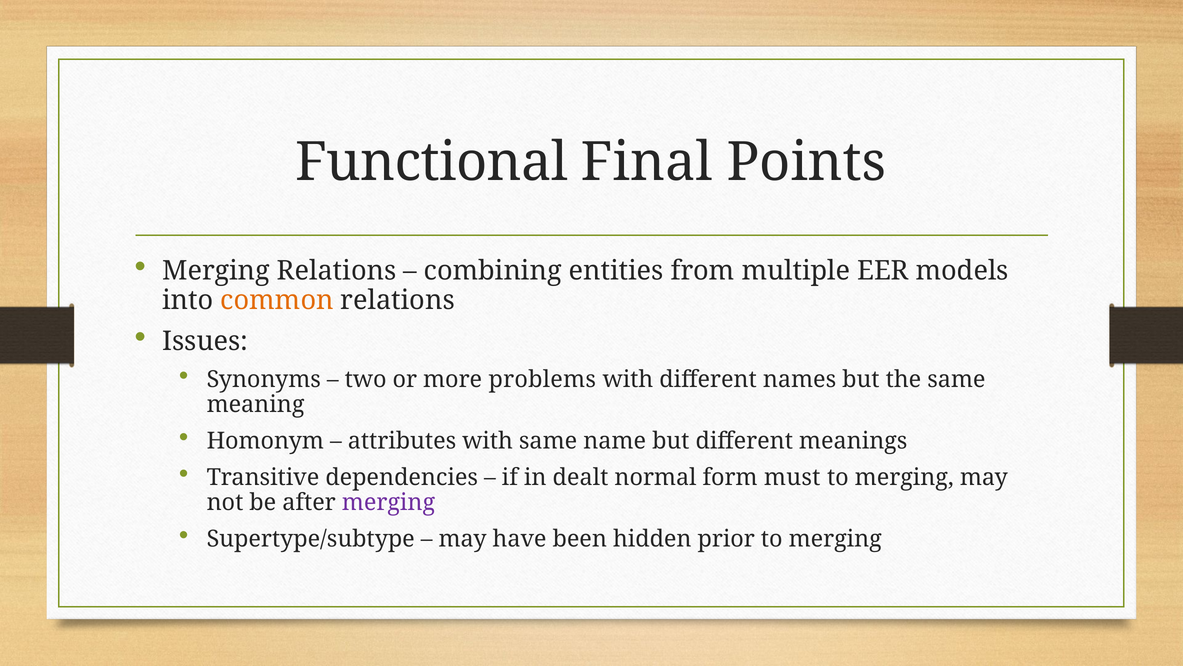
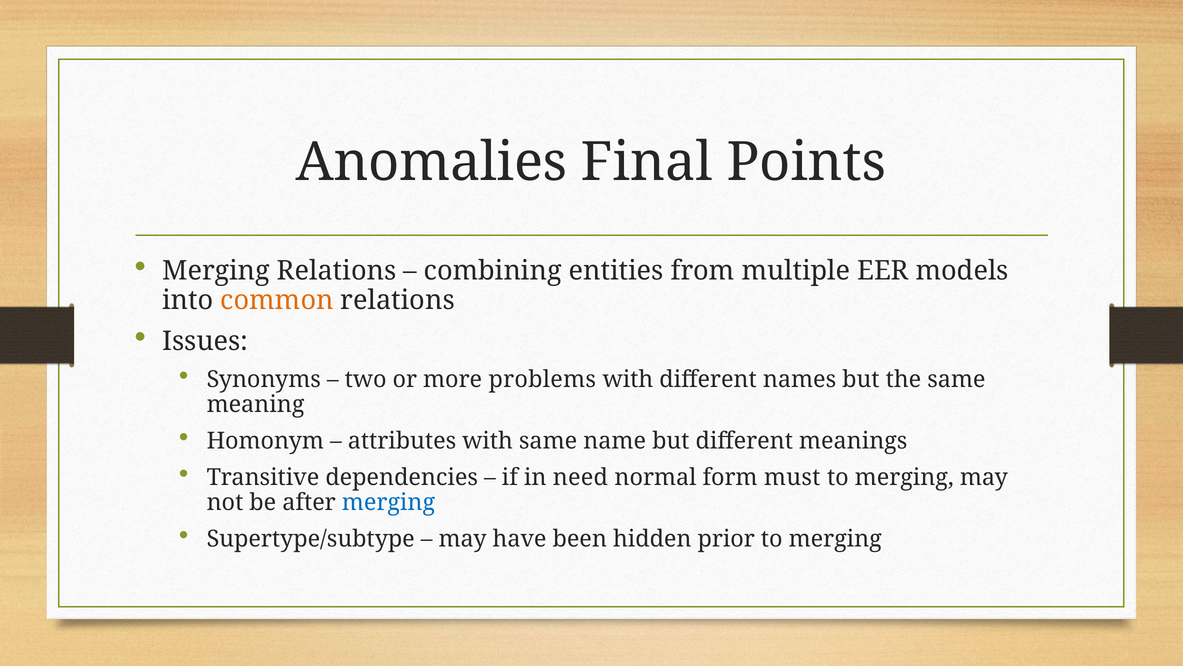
Functional: Functional -> Anomalies (431, 162)
dealt: dealt -> need (580, 477)
merging colour: purple -> blue (388, 502)
